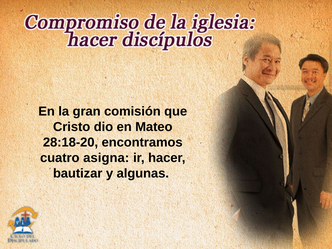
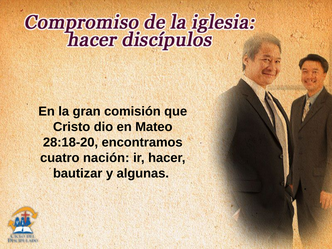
asigna: asigna -> nación (106, 158)
